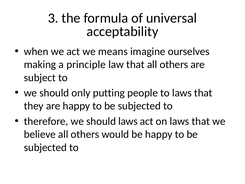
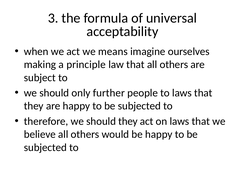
putting: putting -> further (109, 93)
should laws: laws -> they (128, 121)
